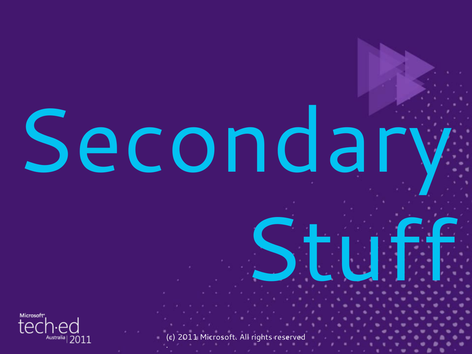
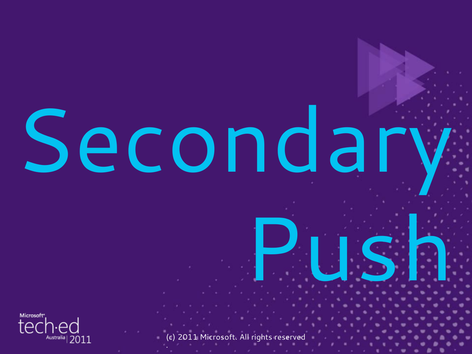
Stuff: Stuff -> Push (348, 251)
